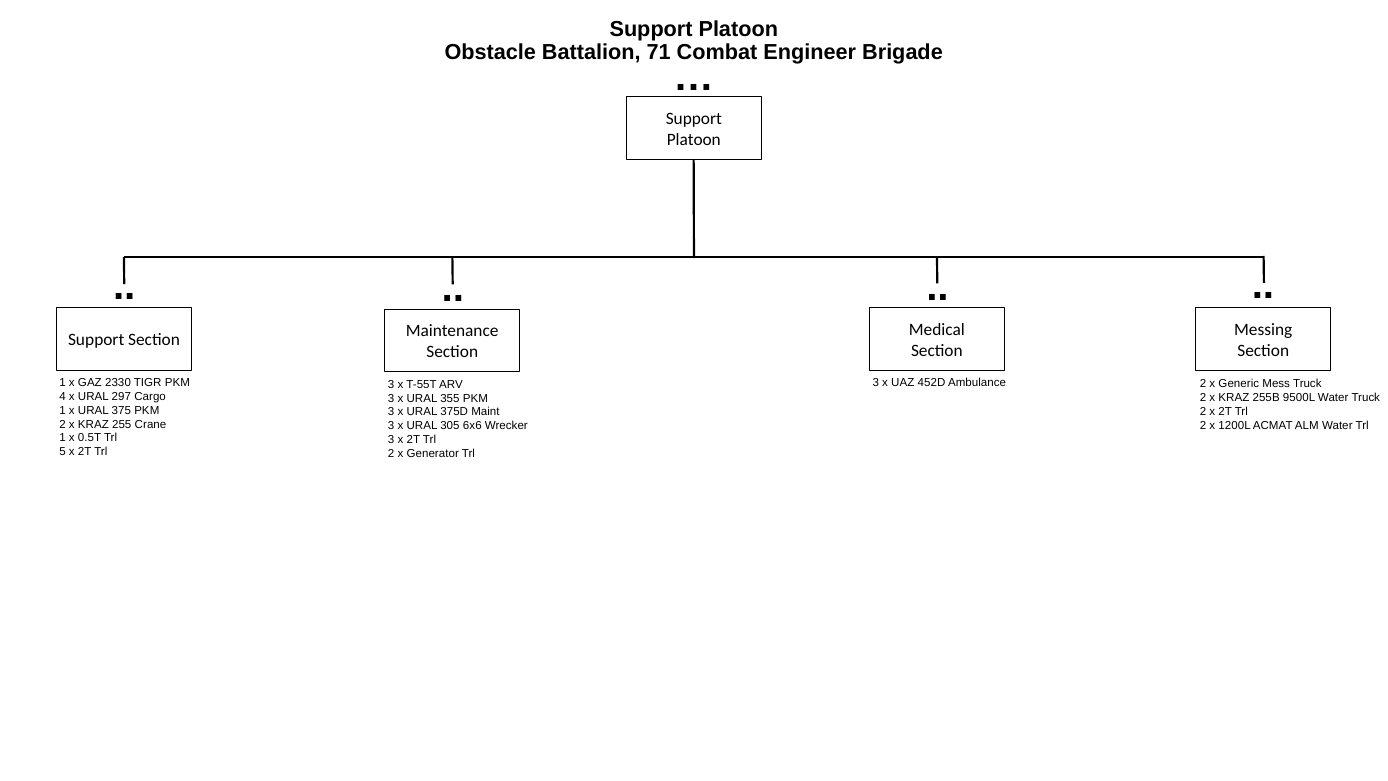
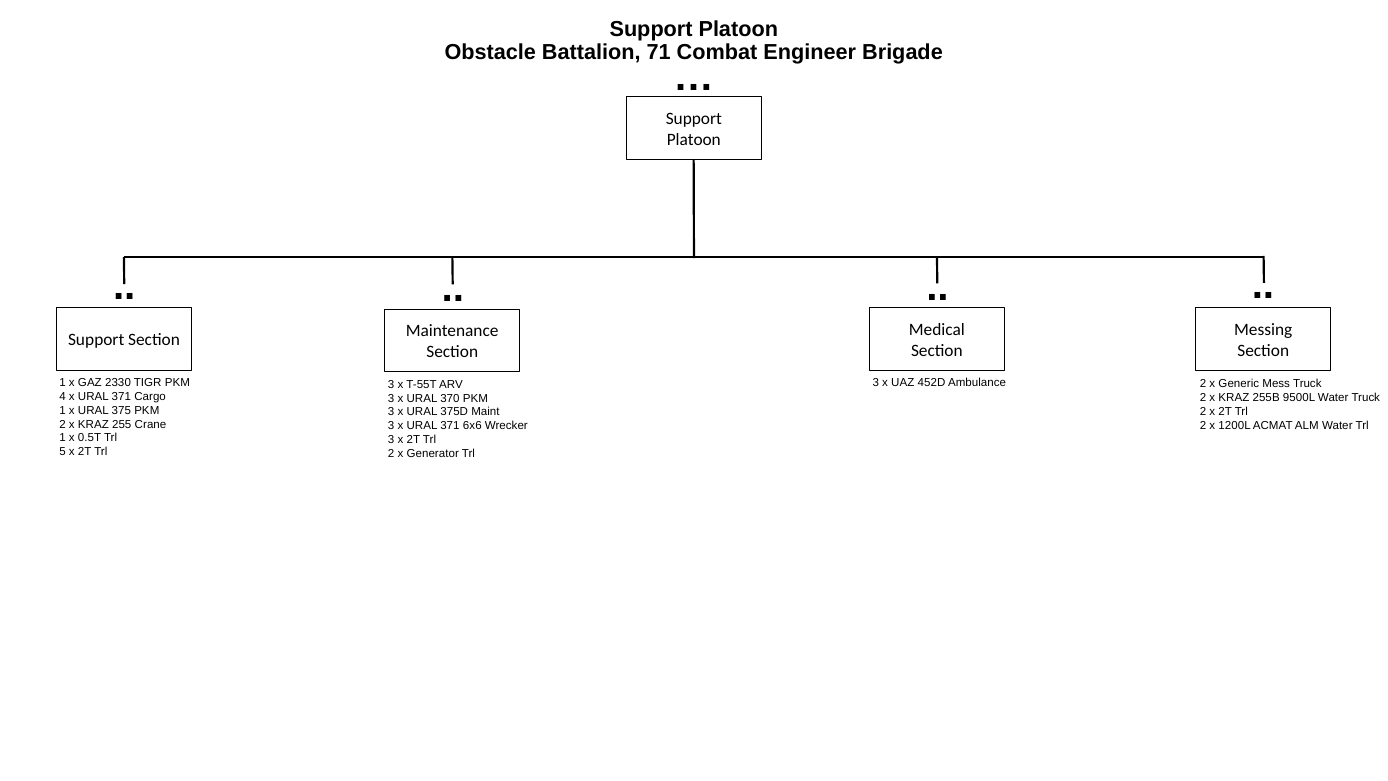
4 x URAL 297: 297 -> 371 (121, 396)
355: 355 -> 370 (450, 398)
3 x URAL 305: 305 -> 371 (450, 426)
